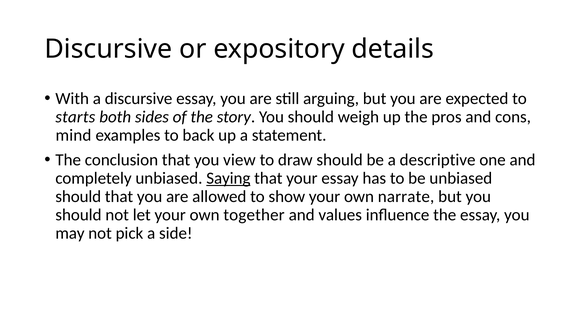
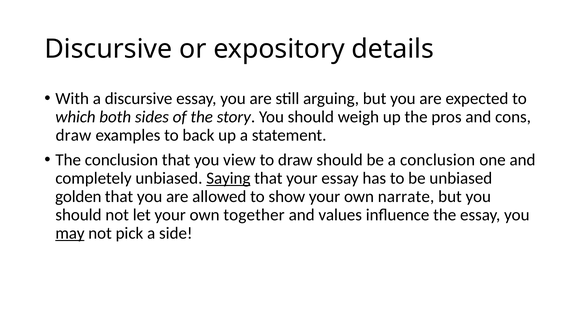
starts: starts -> which (75, 117)
mind: mind -> draw (73, 135)
a descriptive: descriptive -> conclusion (438, 160)
should: should -> golden (78, 196)
may underline: none -> present (70, 233)
